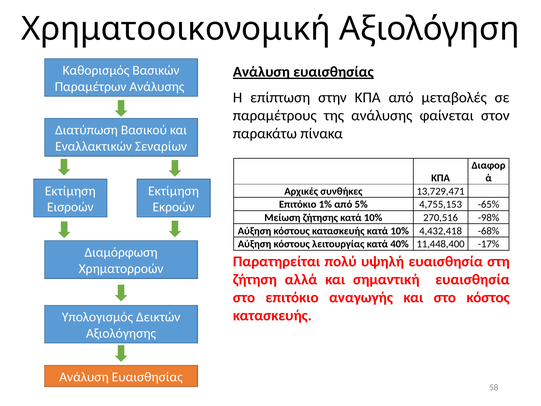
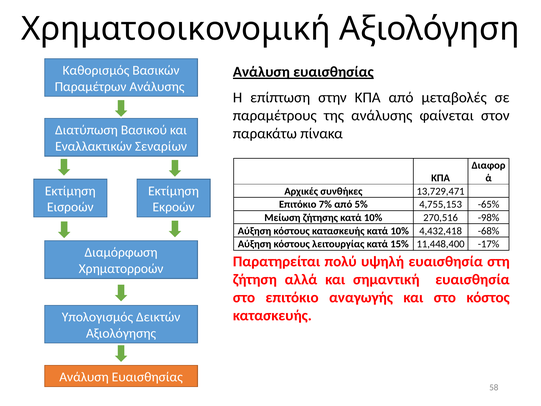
1%: 1% -> 7% (325, 204)
40%: 40% -> 15% (400, 244)
